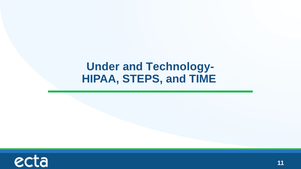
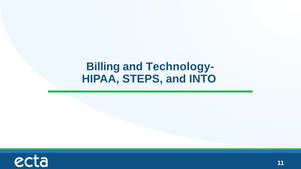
Under: Under -> Billing (103, 67)
TIME: TIME -> INTO (203, 79)
